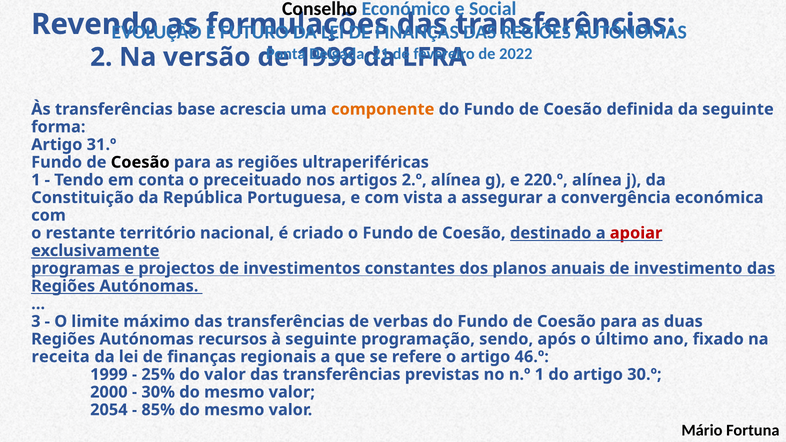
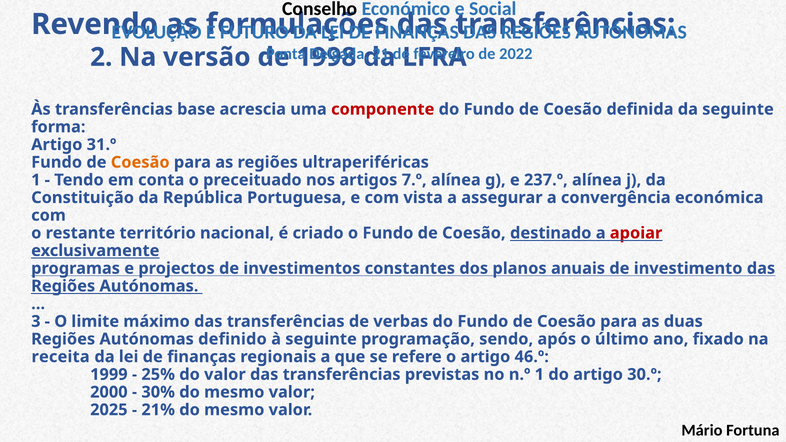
componente colour: orange -> red (383, 109)
Coesão colour: black -> orange (140, 162)
2.º: 2.º -> 7.º (414, 180)
220.º: 220.º -> 237.º (546, 180)
recursos: recursos -> definido (232, 339)
2054: 2054 -> 2025 (109, 410)
85%: 85% -> 21% (158, 410)
